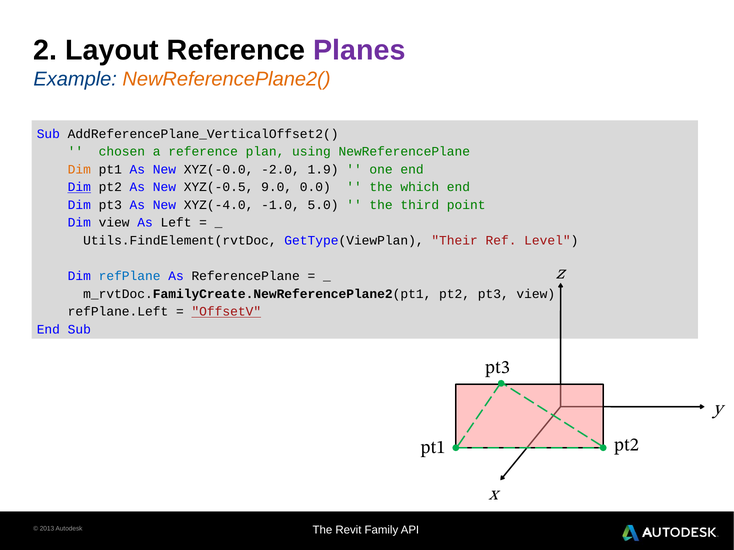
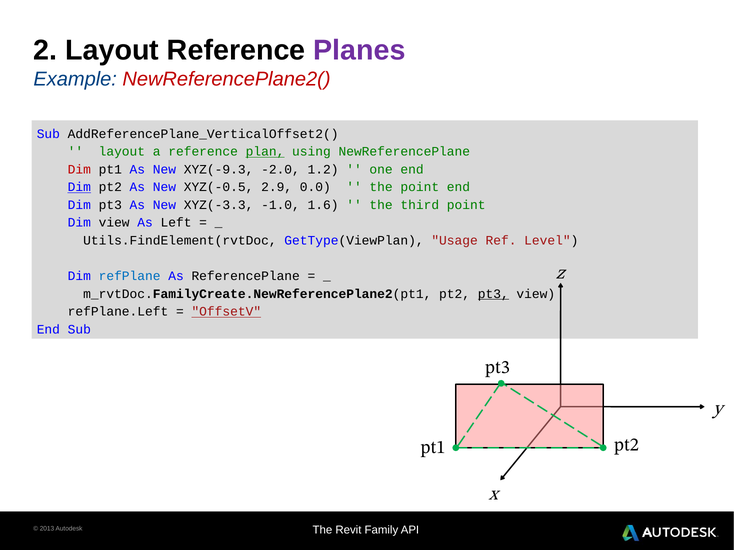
NewReferencePlane2( colour: orange -> red (227, 79)
chosen: chosen -> layout (122, 152)
plan underline: none -> present (265, 152)
Dim colour: orange -> red (79, 170)
XYZ(-0.0: XYZ(-0.0 -> XYZ(-9.3 (219, 170)
1.9: 1.9 -> 1.2 (323, 170)
9.0: 9.0 -> 2.9 (277, 187)
the which: which -> point (420, 187)
XYZ(-4.0: XYZ(-4.0 -> XYZ(-3.3 (219, 205)
5.0: 5.0 -> 1.6 (323, 205)
Their: Their -> Usage (455, 241)
pt3 underline: none -> present (493, 294)
